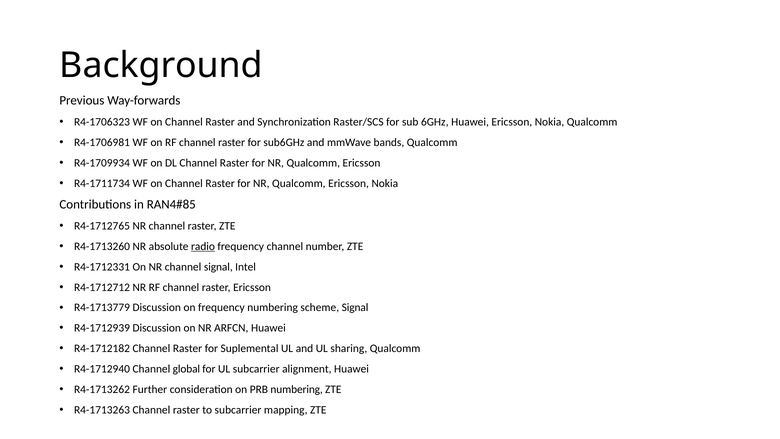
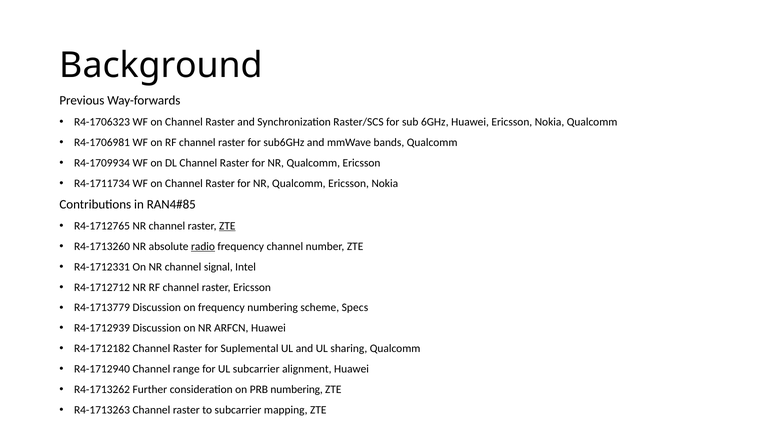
ZTE underline: none -> present (227, 226)
scheme Signal: Signal -> Specs (355, 308)
global: global -> range (186, 369)
